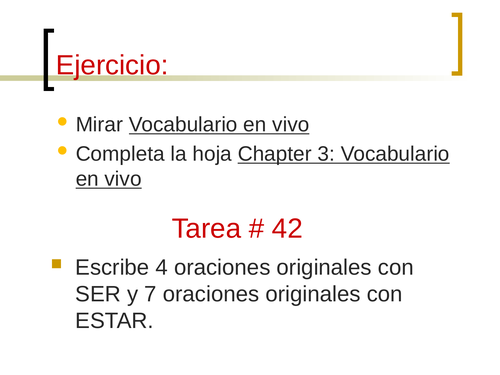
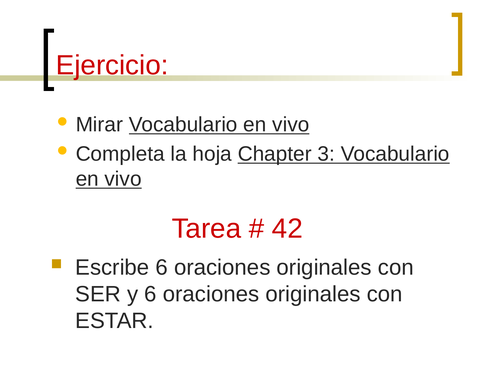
Escribe 4: 4 -> 6 (162, 267)
y 7: 7 -> 6 (151, 294)
